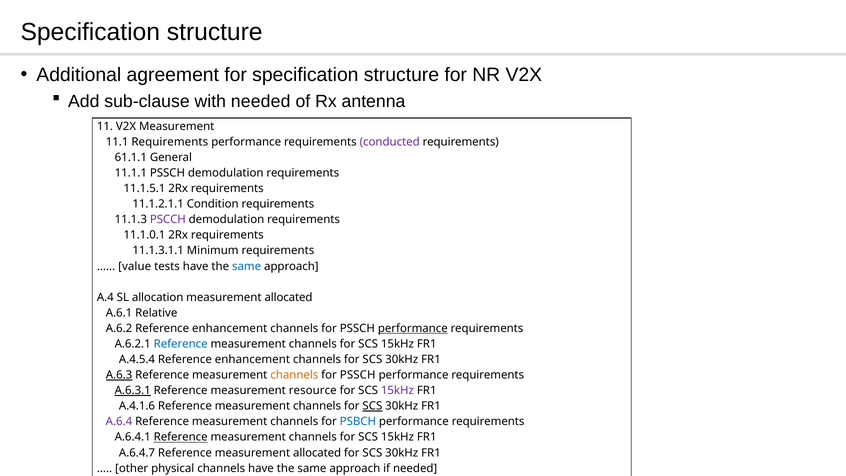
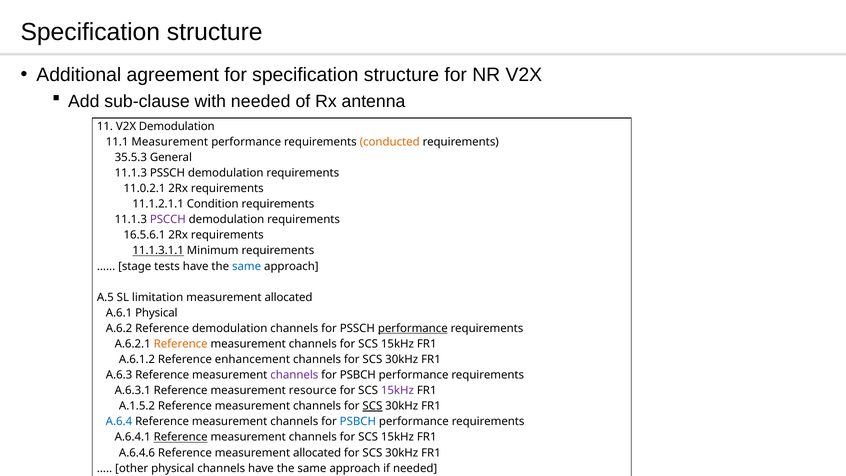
V2X Measurement: Measurement -> Demodulation (177, 126)
11.1 Requirements: Requirements -> Measurement (170, 142)
conducted colour: purple -> orange (390, 142)
61.1.1: 61.1.1 -> 35.5.3 (131, 157)
11.1.1: 11.1.1 -> 11.1.3 (131, 173)
11.1.5.1: 11.1.5.1 -> 11.0.2.1 (144, 188)
11.1.0.1: 11.1.0.1 -> 16.5.6.1 (144, 235)
11.1.3.1.1 underline: none -> present (158, 251)
value: value -> stage (135, 266)
A.4: A.4 -> A.5 (105, 297)
allocation: allocation -> limitation (158, 297)
A.6.1 Relative: Relative -> Physical (156, 313)
A.6.2 Reference enhancement: enhancement -> demodulation (230, 328)
Reference colour: blue -> orange (181, 344)
A.4.5.4: A.4.5.4 -> A.6.1.2 (137, 359)
A.6.3 underline: present -> none (119, 375)
channels colour: orange -> purple (294, 375)
PSSCH: PSSCH -> PSBCH (358, 375)
A.6.3.1 underline: present -> none (133, 390)
A.4.1.6: A.4.1.6 -> A.1.5.2 (137, 406)
A.6.4 colour: purple -> blue (119, 422)
A.6.4.7: A.6.4.7 -> A.6.4.6 (137, 453)
